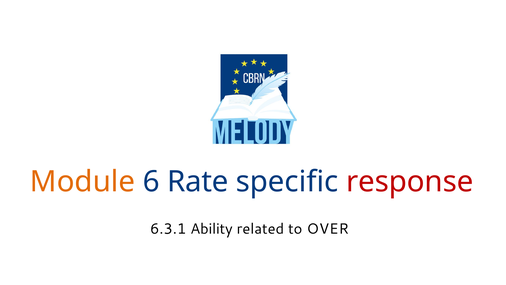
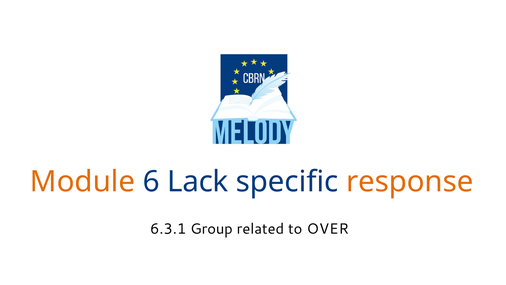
Rate: Rate -> Lack (198, 182)
response colour: red -> orange (410, 182)
Ability: Ability -> Group (212, 229)
